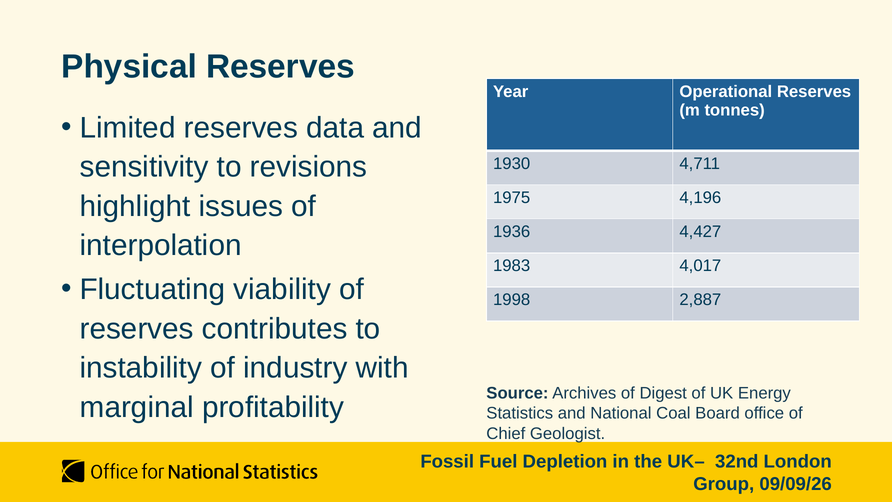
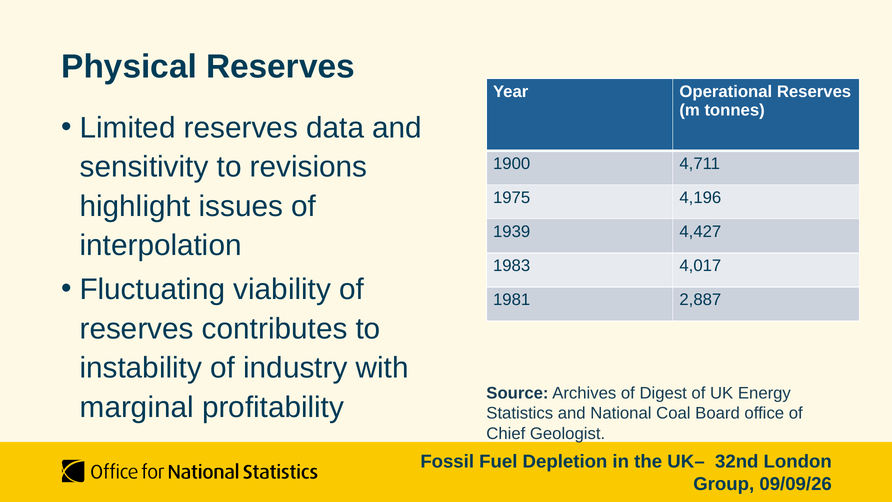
1930: 1930 -> 1900 (512, 163)
1936: 1936 -> 1939 (512, 232)
1998: 1998 -> 1981 (512, 300)
